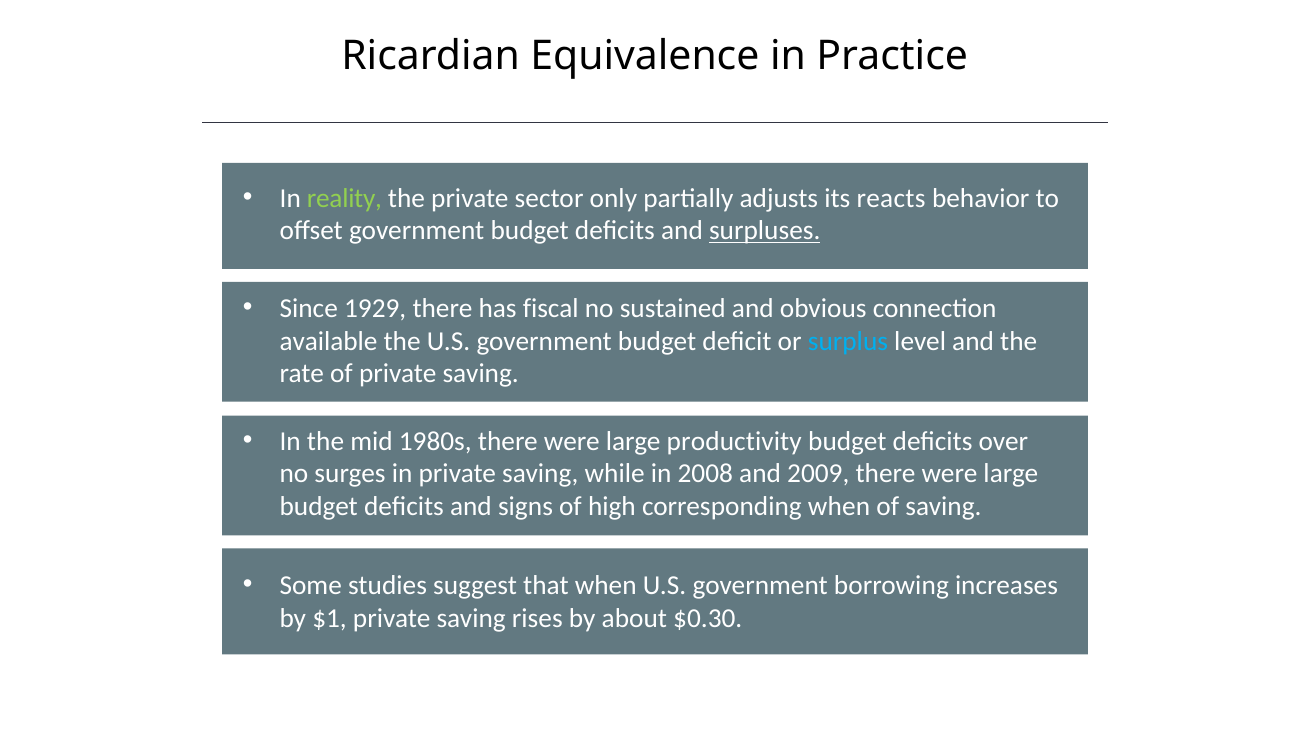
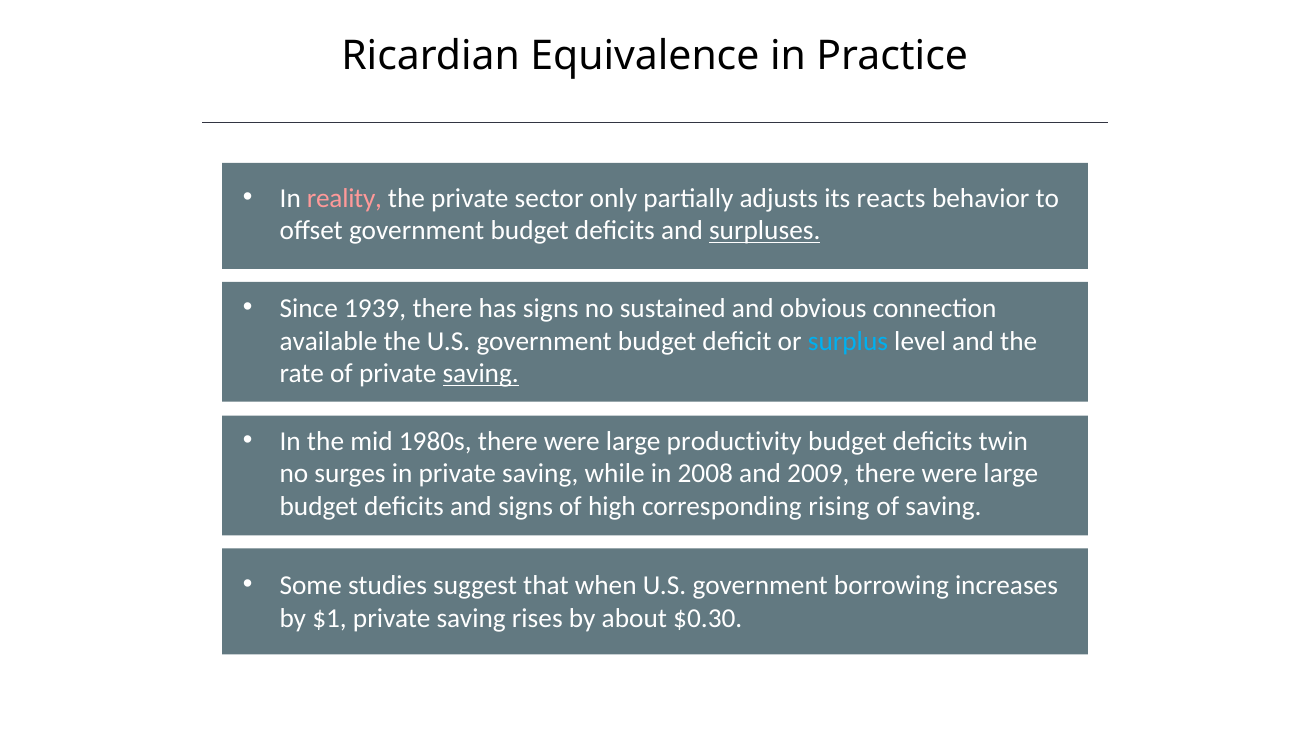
reality colour: light green -> pink (344, 198)
1929: 1929 -> 1939 (375, 308)
has fiscal: fiscal -> signs (551, 308)
saving underline: none -> present (481, 374)
over: over -> twin (1003, 441)
corresponding when: when -> rising (839, 507)
